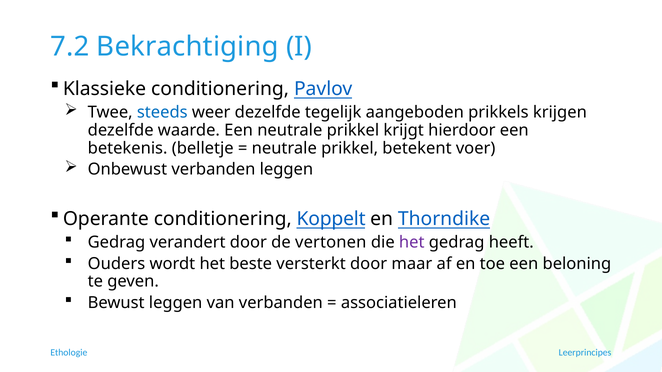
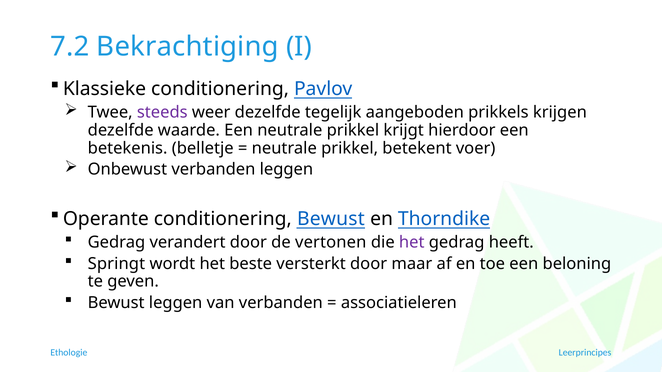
steeds colour: blue -> purple (162, 112)
conditionering Koppelt: Koppelt -> Bewust (331, 219)
Ouders: Ouders -> Springt (116, 264)
